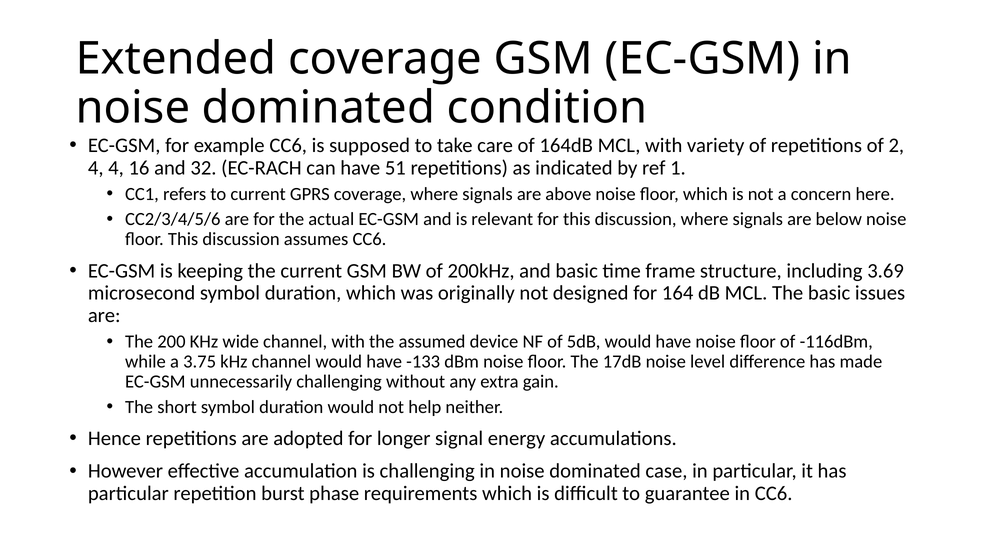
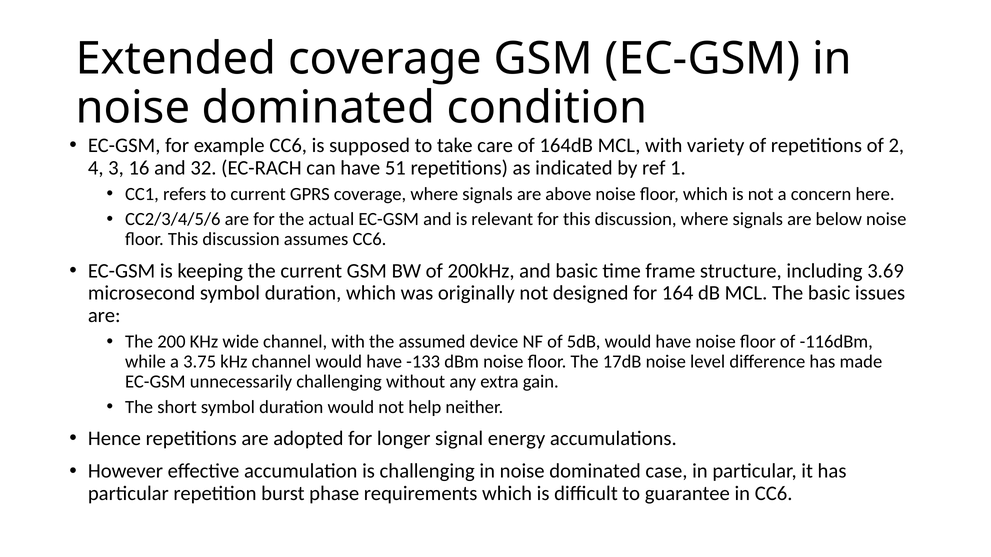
4 4: 4 -> 3 (116, 168)
